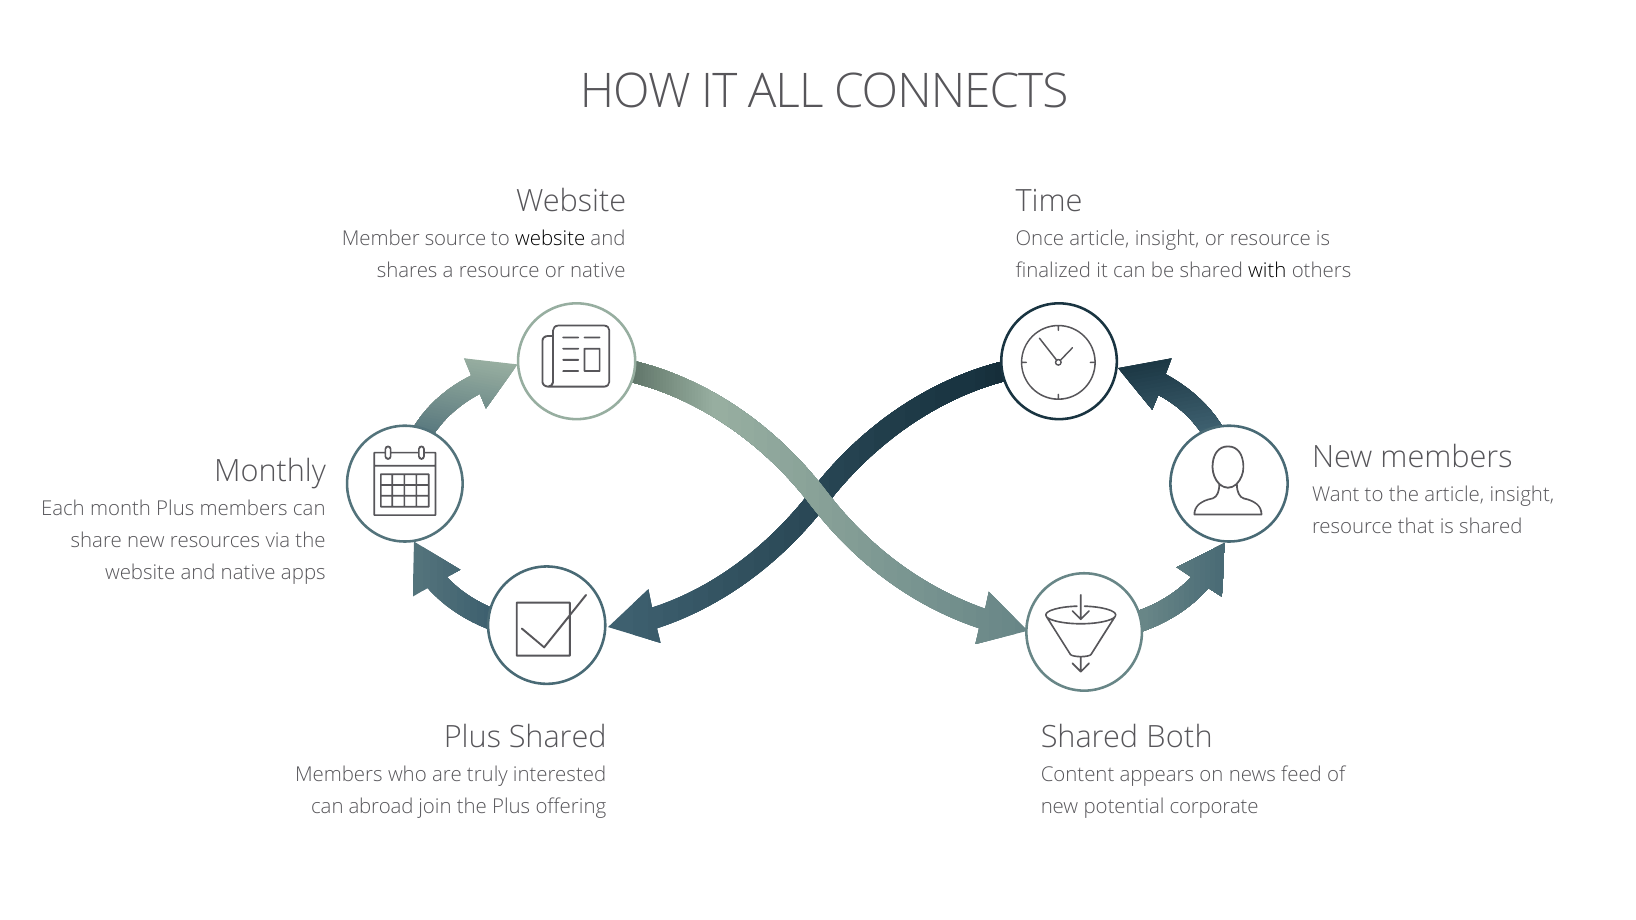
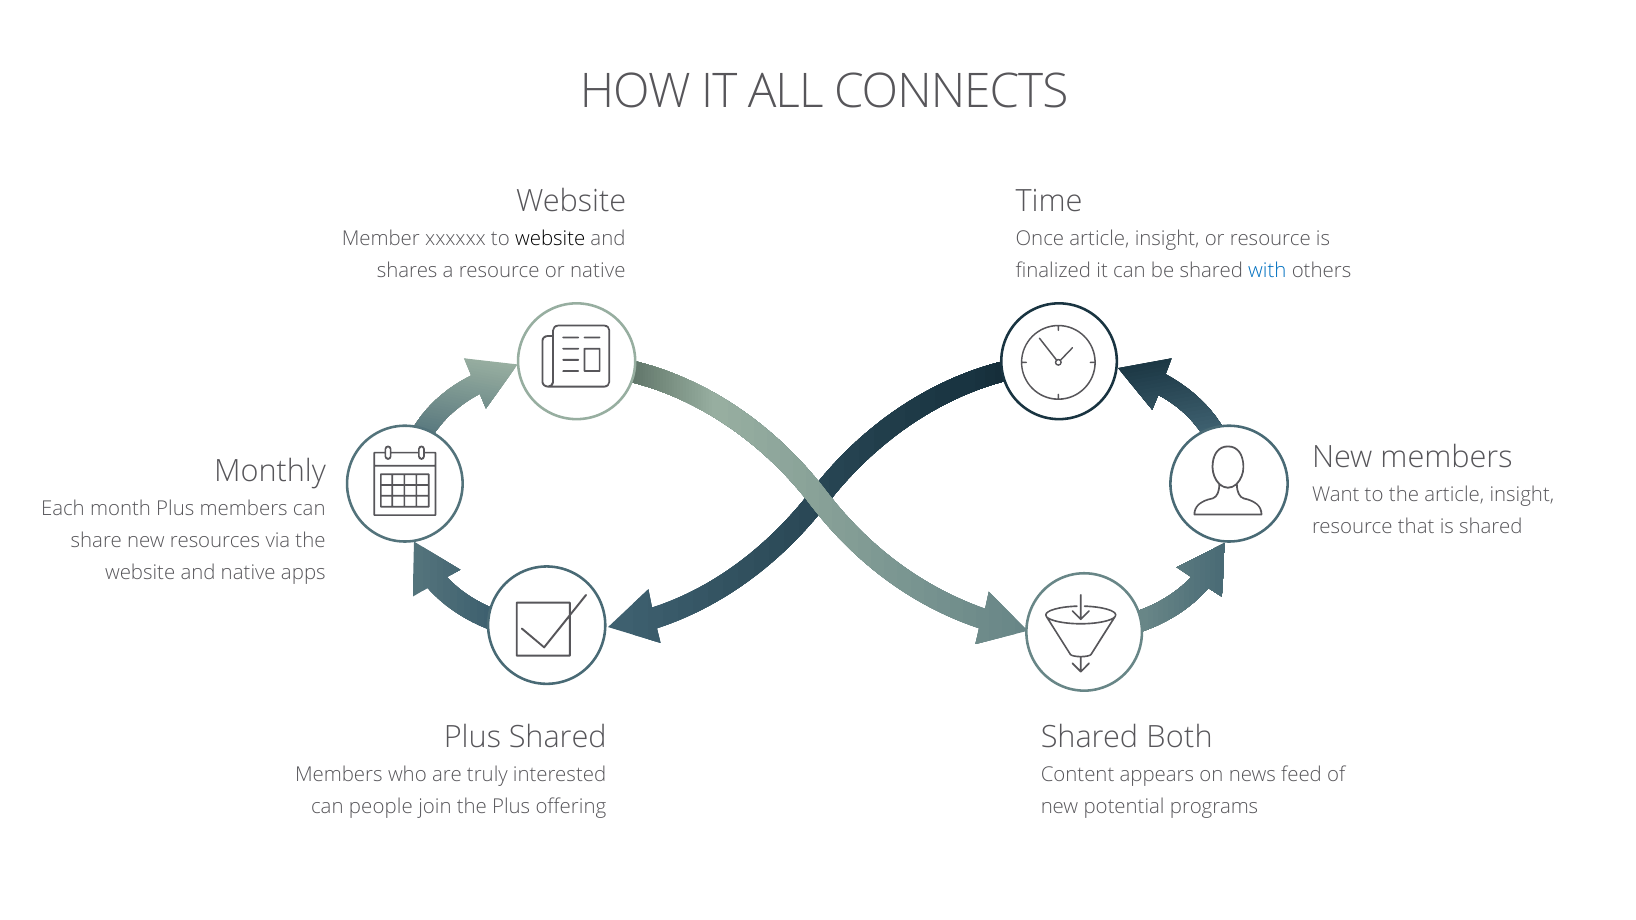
source: source -> xxxxxx (456, 239)
with colour: black -> blue (1267, 271)
abroad: abroad -> people (381, 807)
corporate: corporate -> programs (1214, 807)
